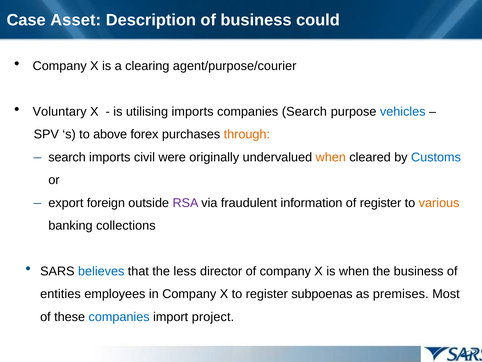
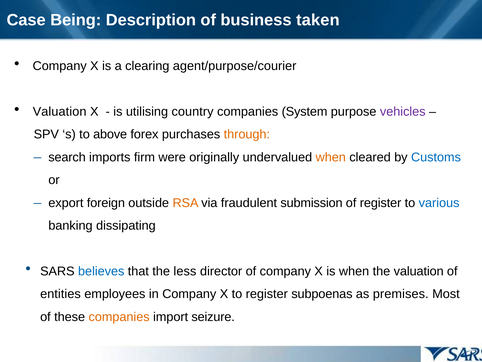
Asset: Asset -> Being (76, 20)
could: could -> taken (318, 20)
Voluntary: Voluntary -> Valuation (60, 112)
utilising imports: imports -> country (193, 112)
companies Search: Search -> System (305, 112)
vehicles colour: blue -> purple (403, 112)
civil: civil -> firm (144, 157)
RSA colour: purple -> orange (186, 203)
information: information -> submission (312, 203)
various colour: orange -> blue (439, 203)
collections: collections -> dissipating (126, 225)
the business: business -> valuation (419, 271)
companies colour: blue -> orange (119, 316)
project: project -> seizure (213, 316)
